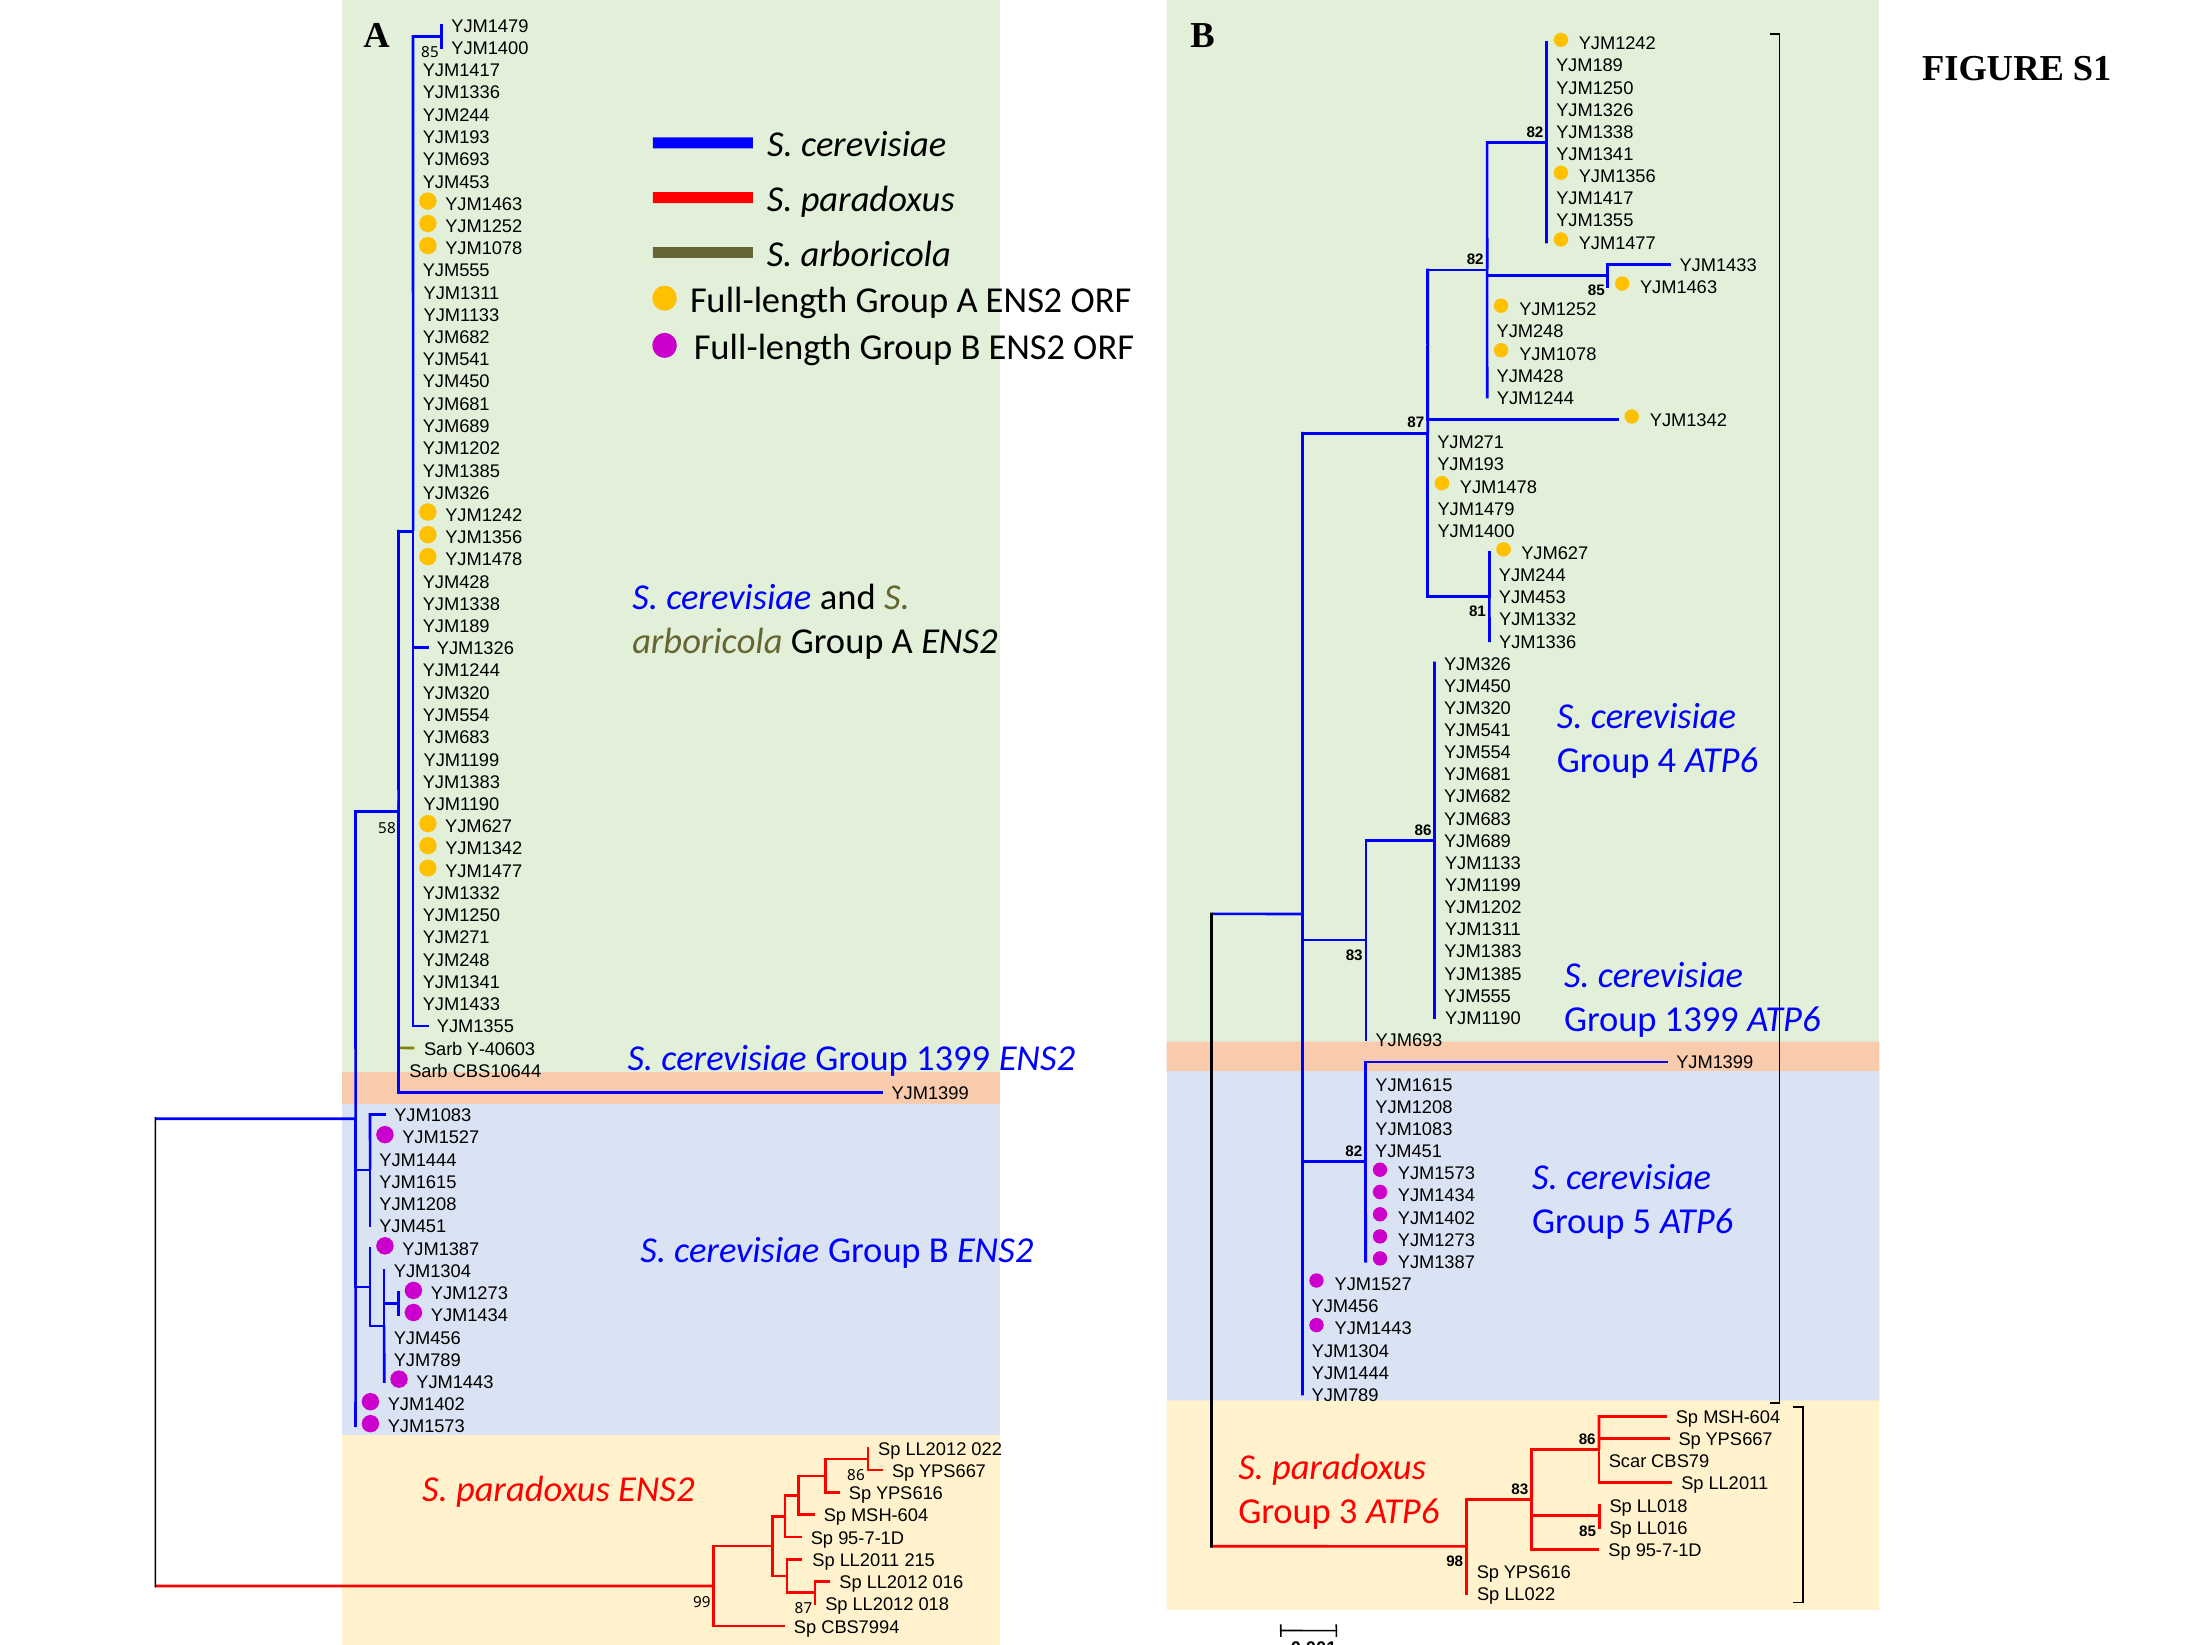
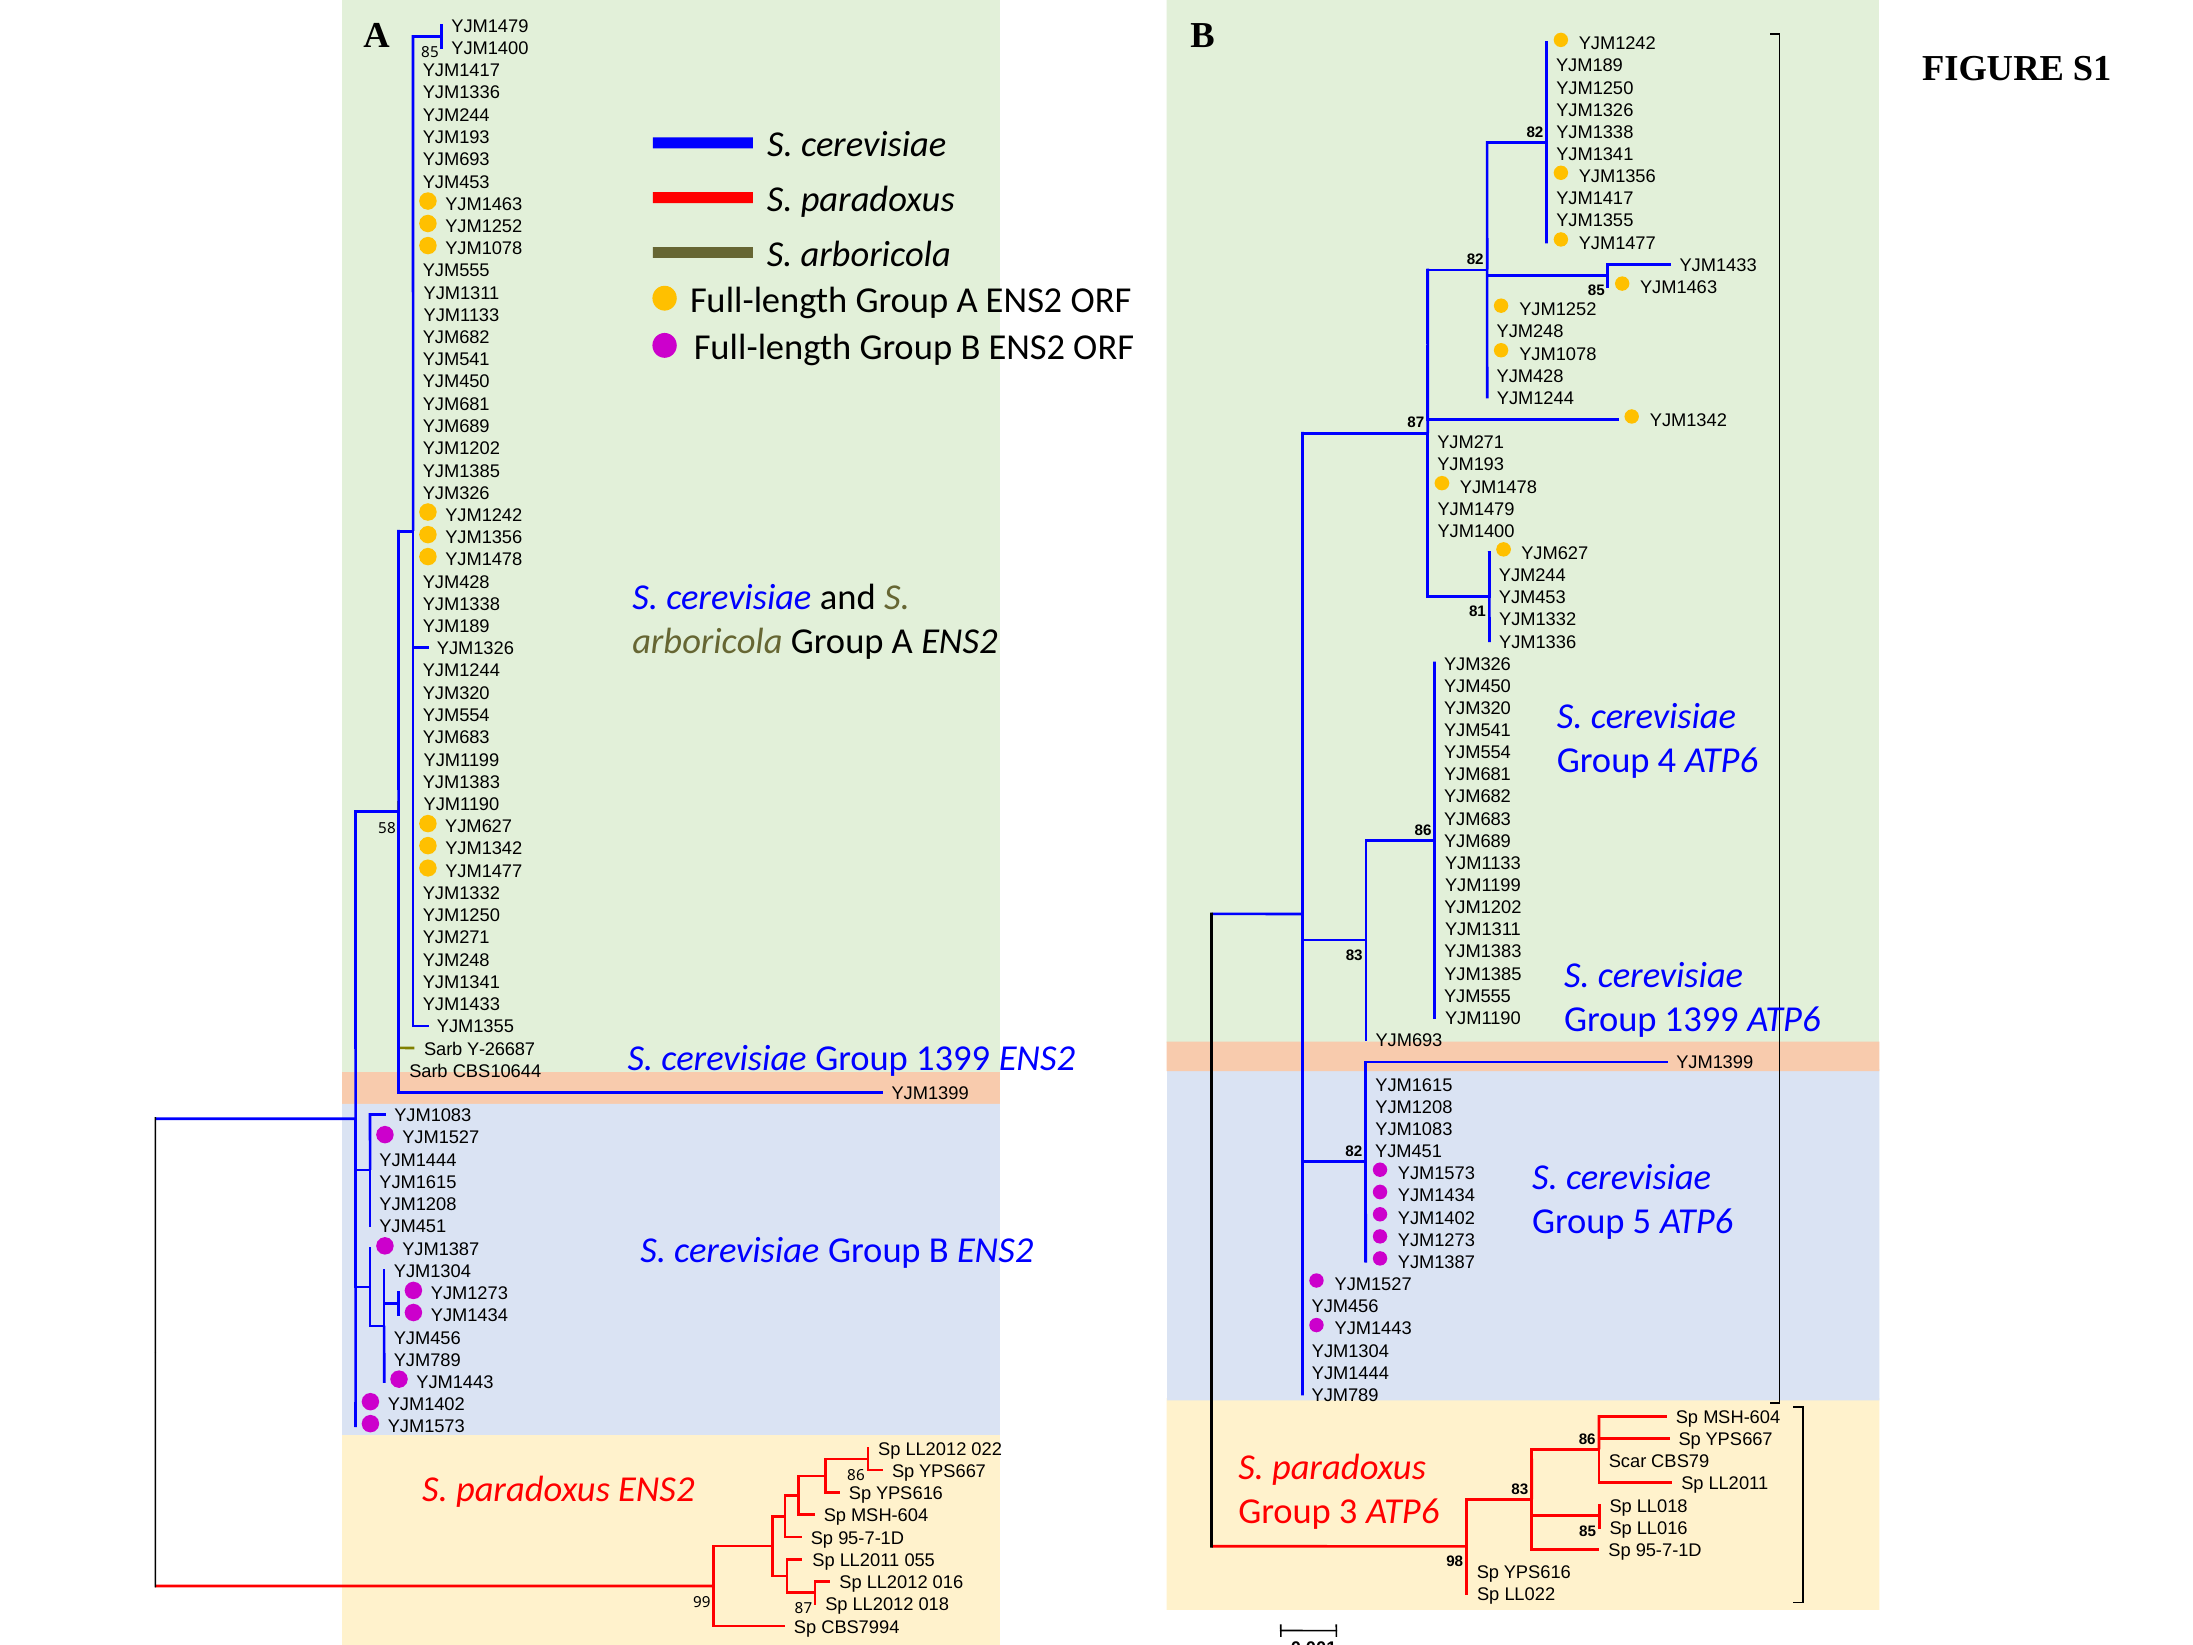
Y-40603: Y-40603 -> Y-26687 (501, 1049)
215: 215 -> 055 (920, 1560)
